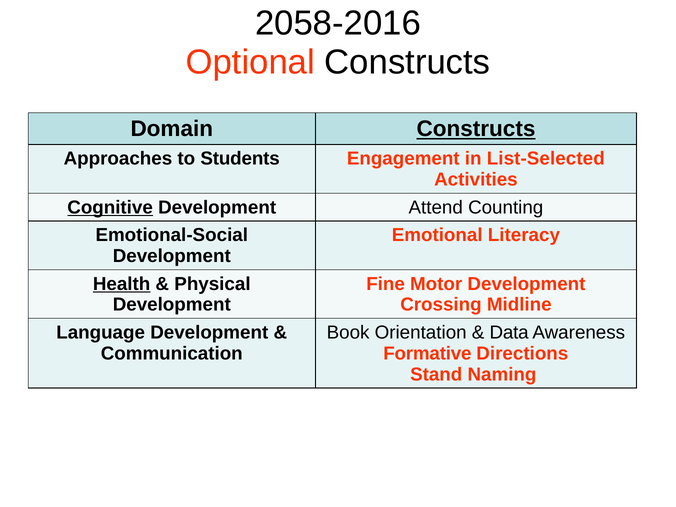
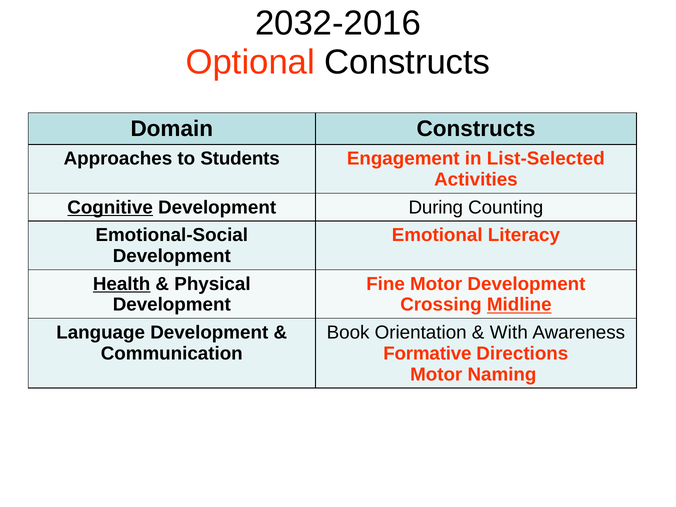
2058-2016: 2058-2016 -> 2032-2016 (338, 23)
Constructs underline: present -> none (476, 129)
Attend: Attend -> During (436, 207)
Midline underline: none -> present (519, 305)
Data: Data -> With (509, 333)
Stand: Stand -> Motor (436, 374)
